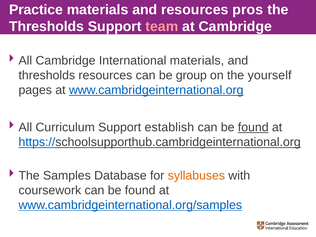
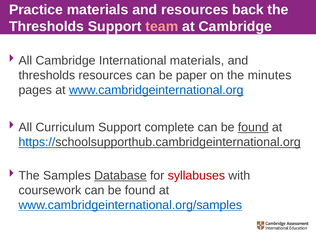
pros: pros -> back (248, 10)
group: group -> paper (191, 75)
yourself: yourself -> minutes (270, 75)
establish: establish -> complete (169, 127)
Database underline: none -> present (120, 176)
syllabuses colour: orange -> red (196, 176)
